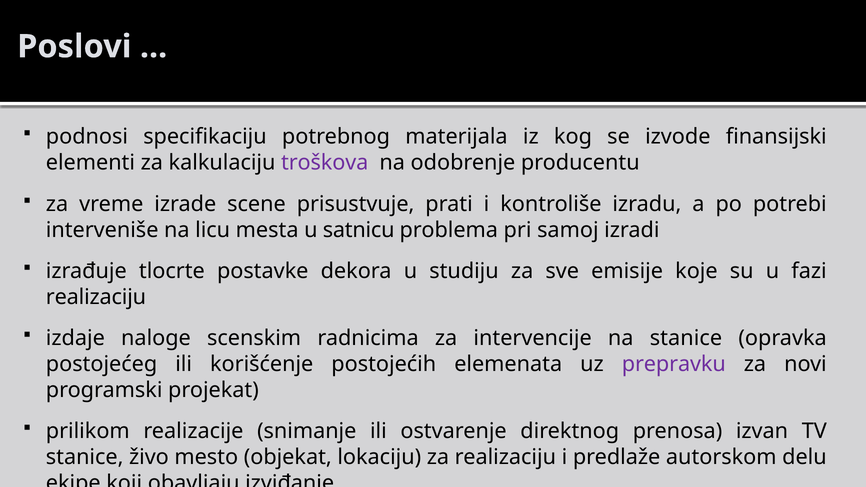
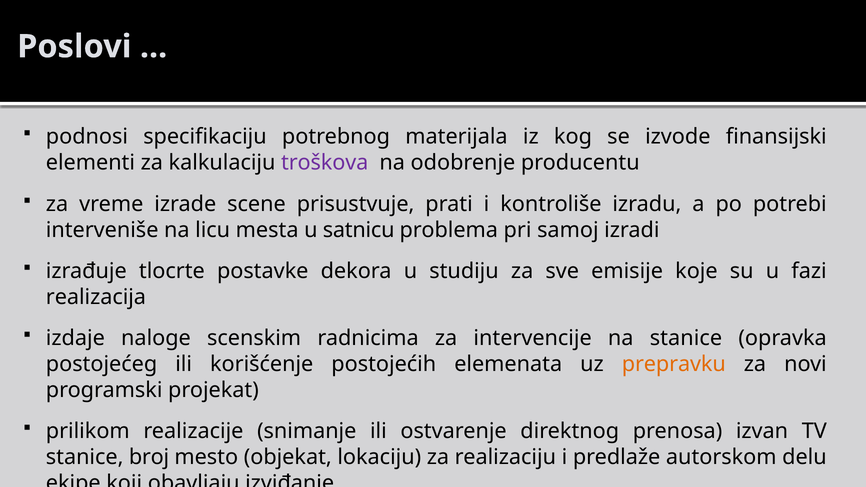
realizaciju: realizaciju -> realizacija (96, 297)
prepravku colour: purple -> orange (674, 364)
živo: živo -> broj (149, 457)
